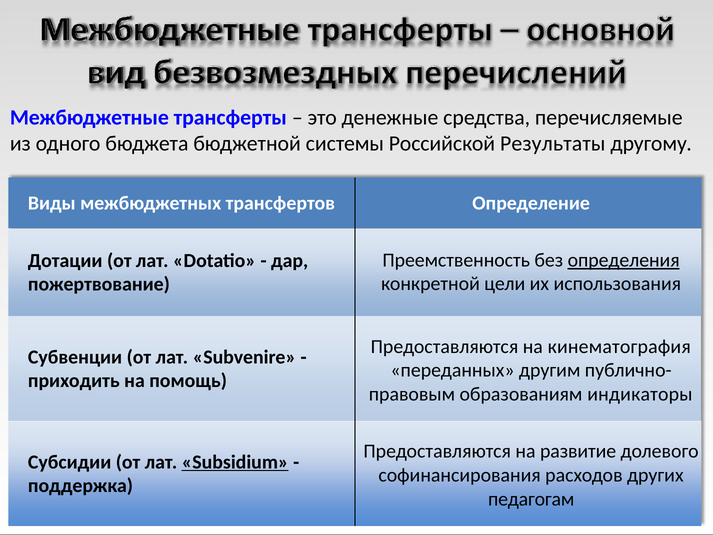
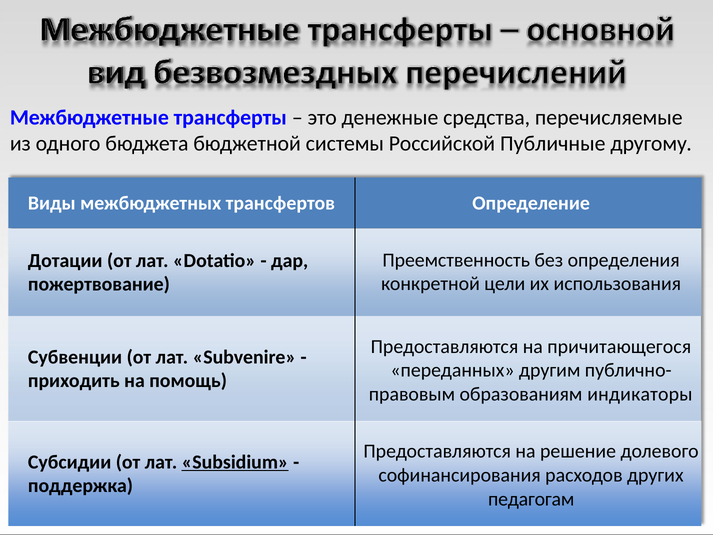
Результаты: Результаты -> Публичные (553, 144)
определения underline: present -> none (624, 260)
кинематография: кинематография -> причитающегося (619, 346)
развитие: развитие -> решение (578, 451)
